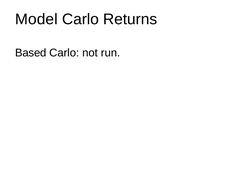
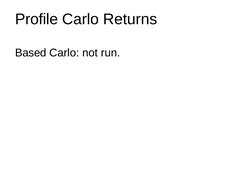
Model: Model -> Profile (37, 19)
